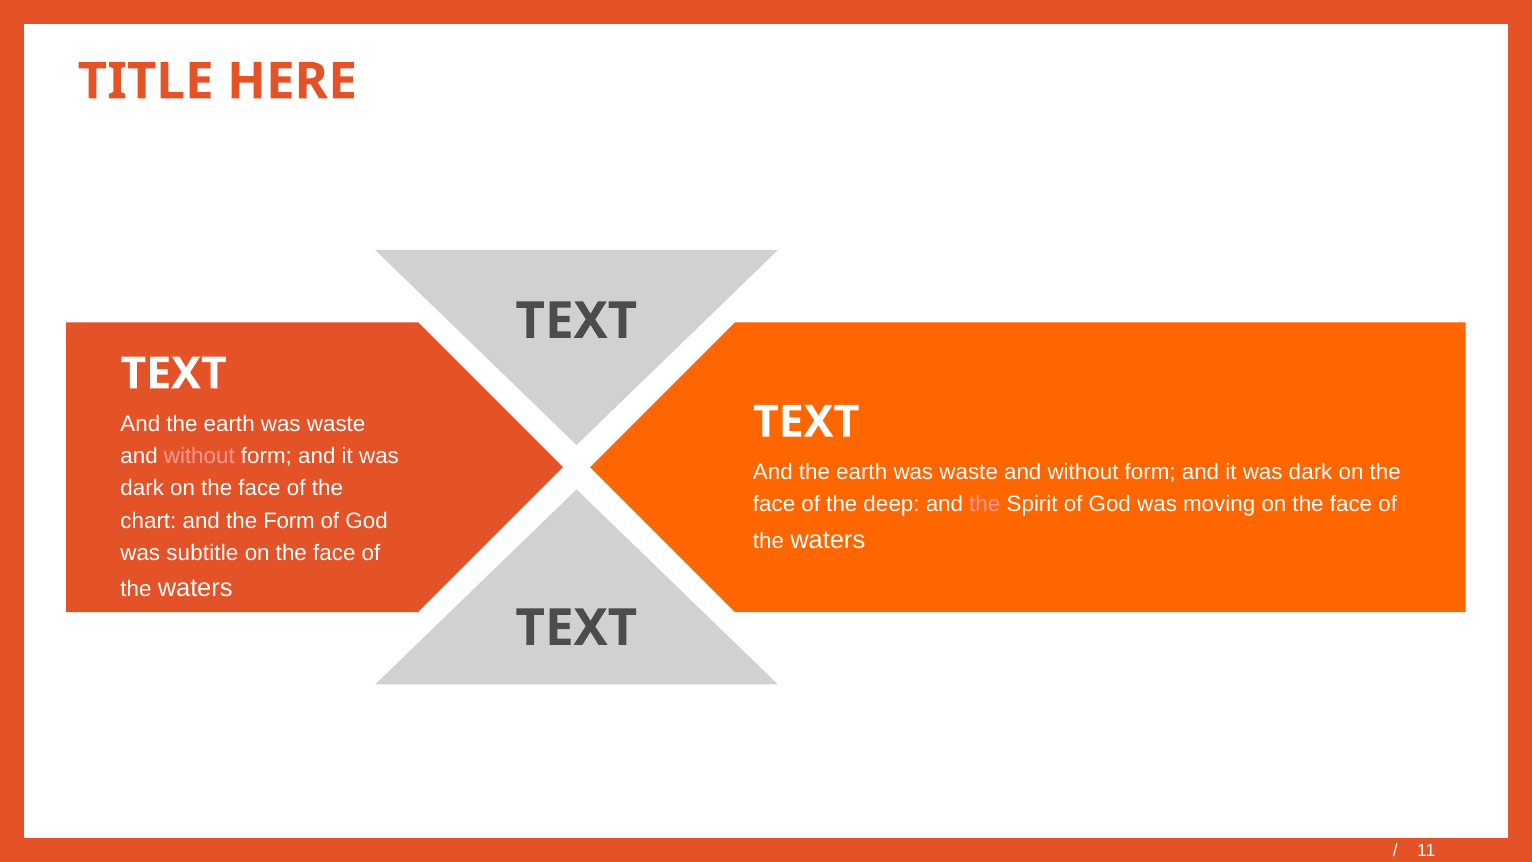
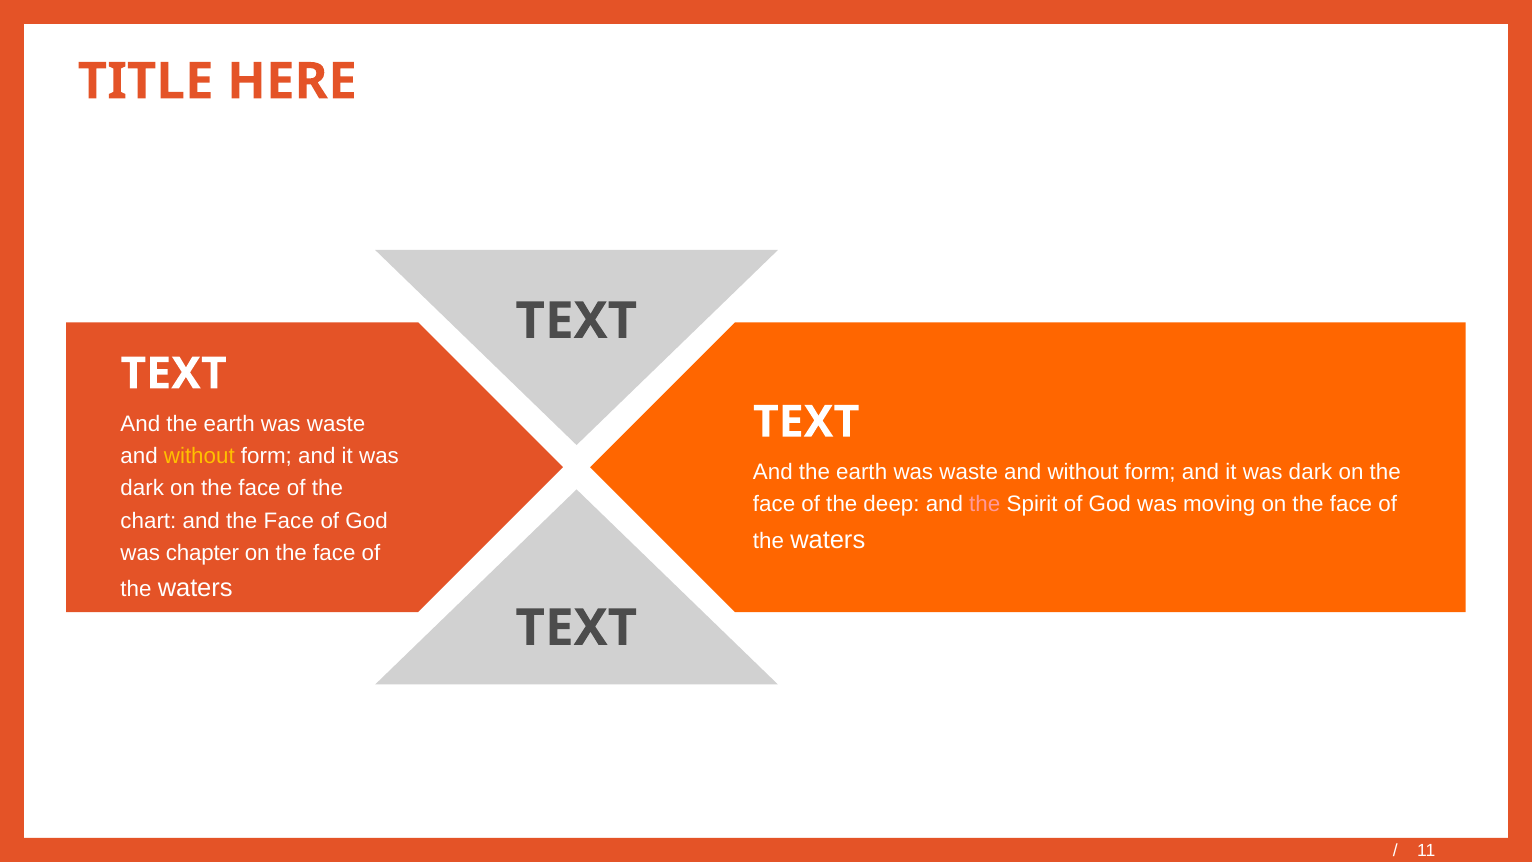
without colour: pink -> yellow (199, 456)
and the Form: Form -> Face (289, 520)
subtitle: subtitle -> chapter (203, 553)
